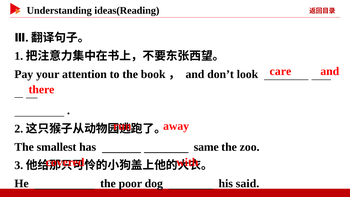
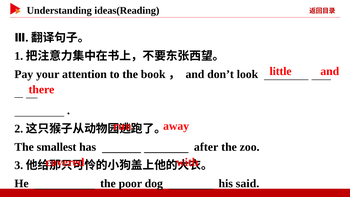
care: care -> little (281, 71)
same: same -> after (206, 147)
